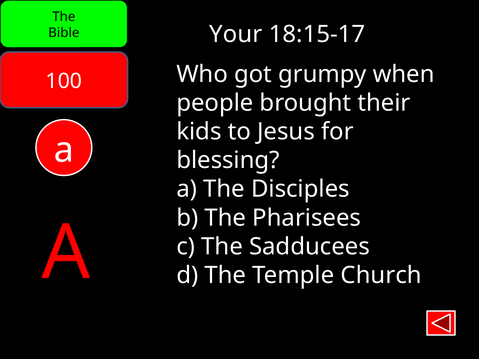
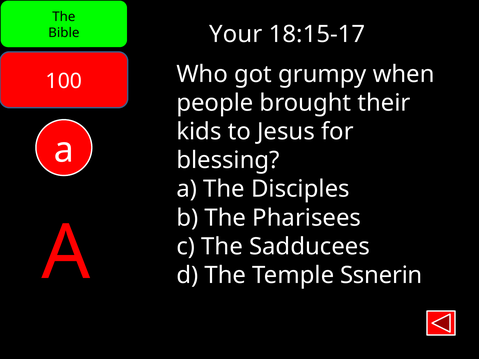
Church: Church -> Ssnerin (381, 275)
